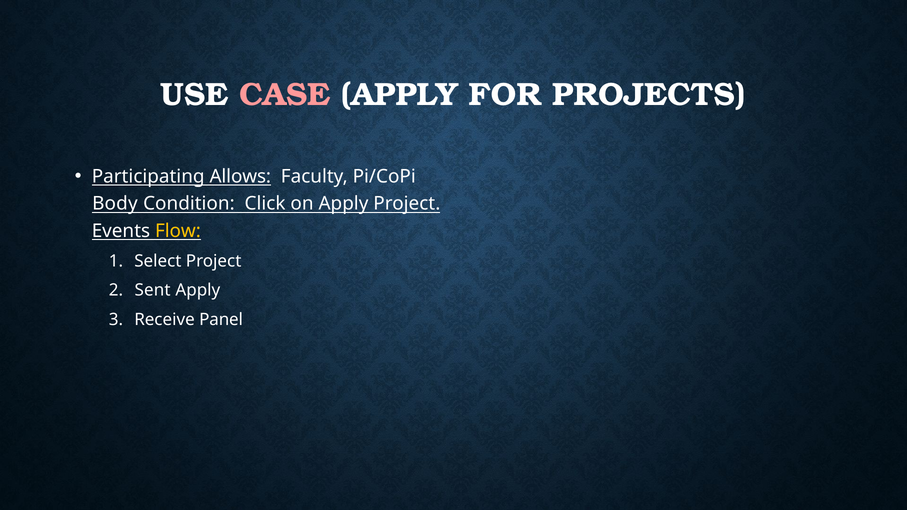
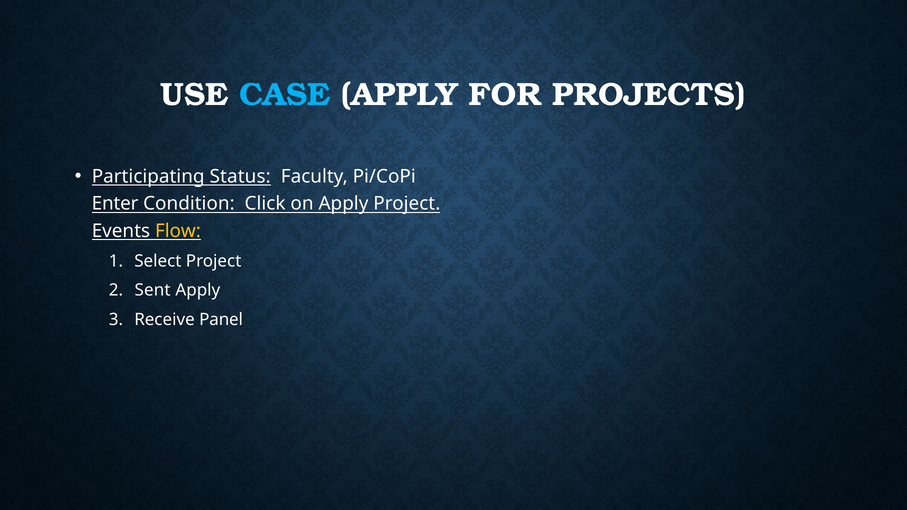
CASE colour: pink -> light blue (285, 94)
Allows: Allows -> Status (240, 177)
Body: Body -> Enter (115, 204)
